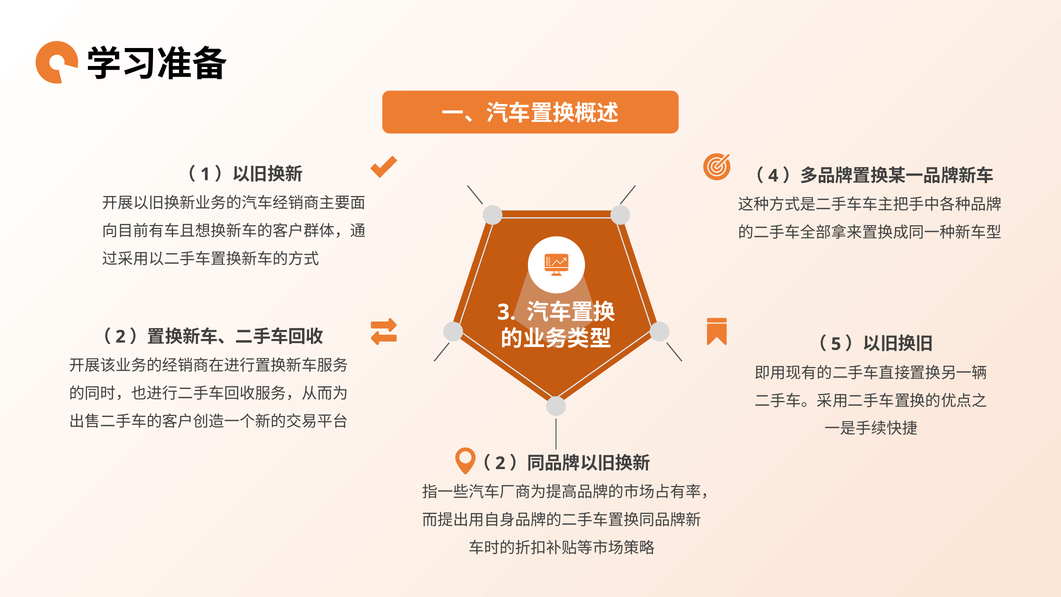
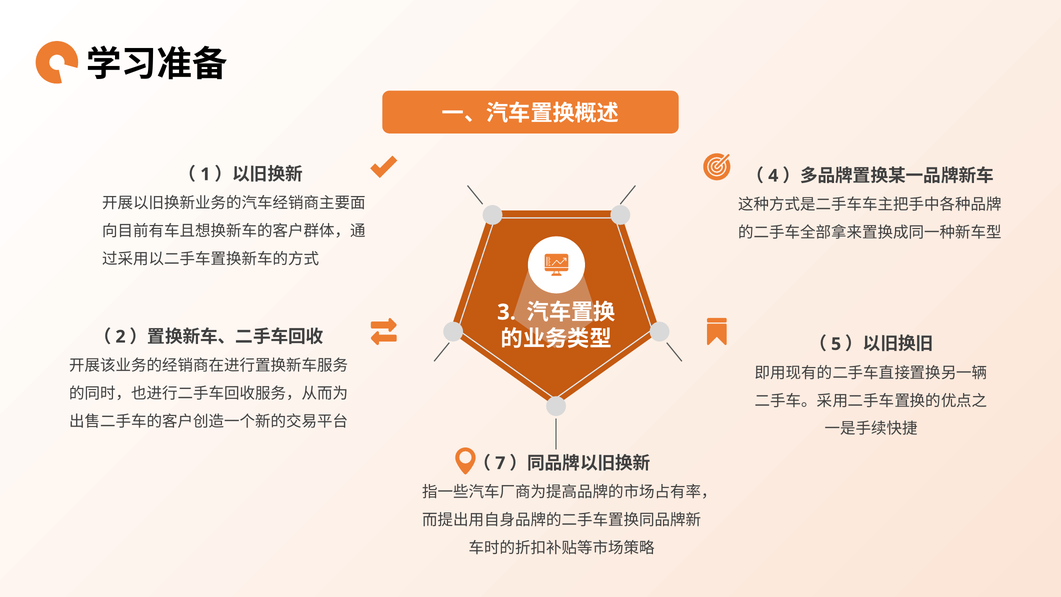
2: 2 -> 7 (500, 463)
